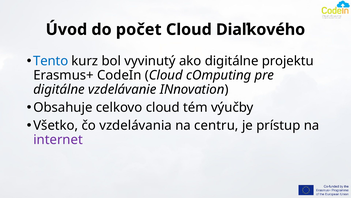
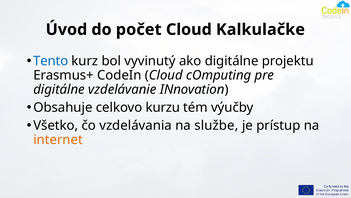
Diaľkového: Diaľkového -> Kalkulačke (260, 29)
celkovo cloud: cloud -> kurzu (163, 107)
centru: centru -> službe (216, 125)
internet colour: purple -> orange (58, 139)
